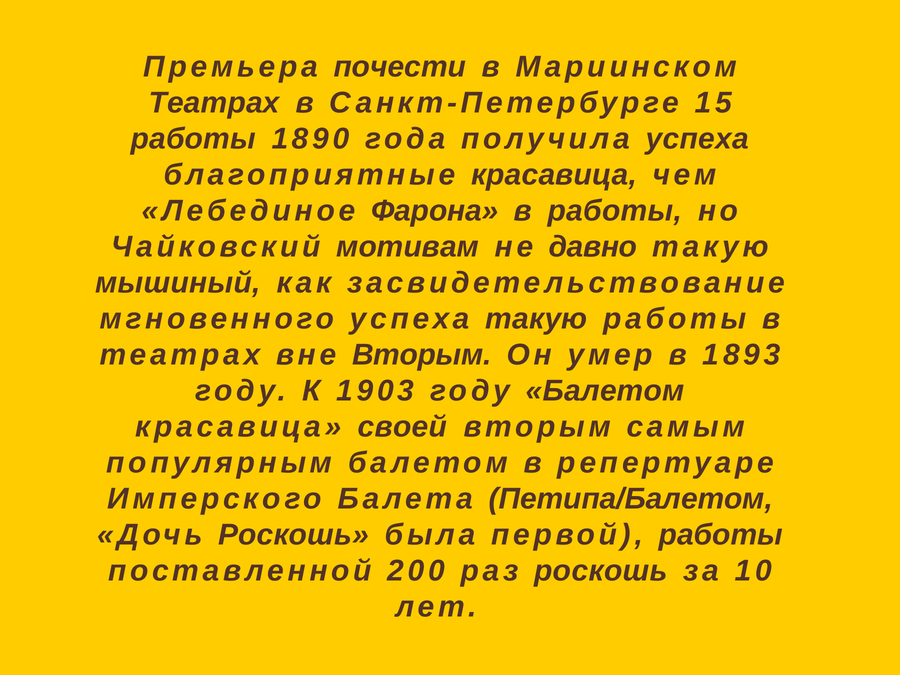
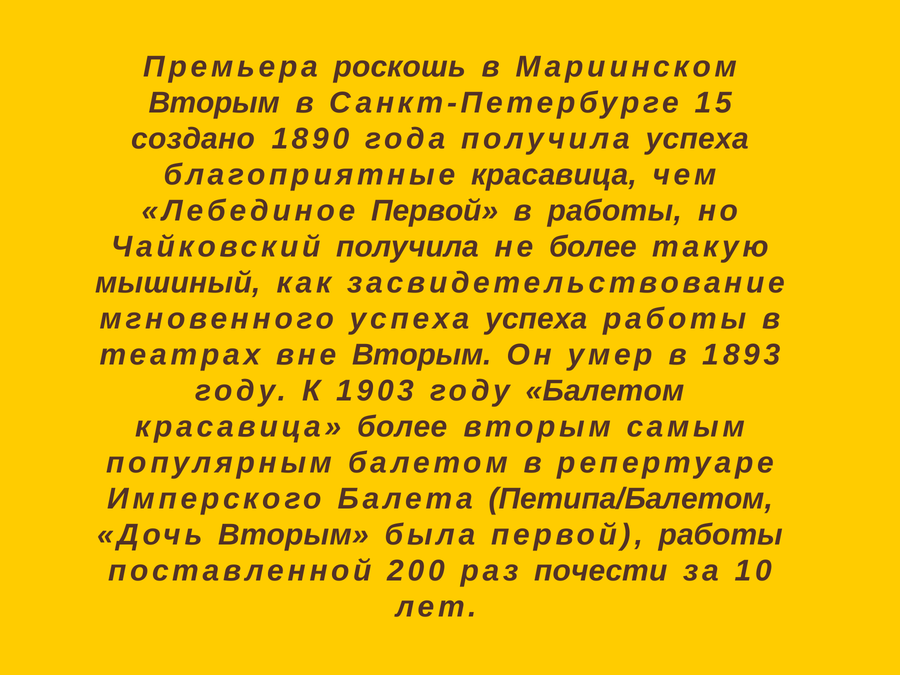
почести: почести -> роскошь (400, 67)
Театрах: Театрах -> Вторым (214, 103)
работы: работы -> создано (193, 139)
Лебединое Фарона: Фарона -> Первой (435, 211)
Чайковский мотивам: мотивам -> получила (408, 247)
не давно: давно -> более (593, 247)
успеха такую: такую -> успеха (536, 319)
красавица своей: своей -> более (402, 427)
Дочь Роскошь: Роскошь -> Вторым (293, 535)
раз роскошь: роскошь -> почести (601, 571)
